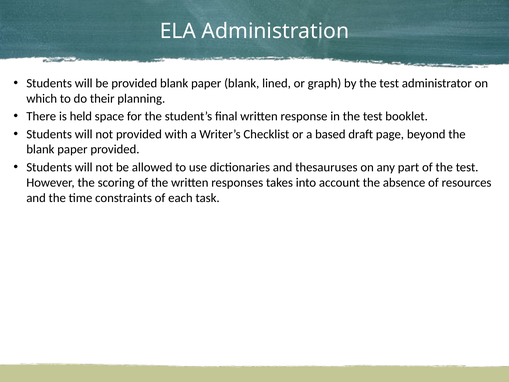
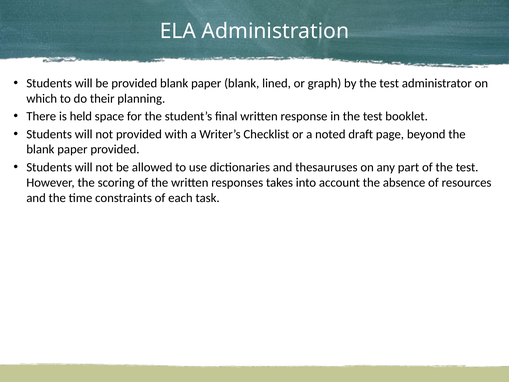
based: based -> noted (330, 134)
